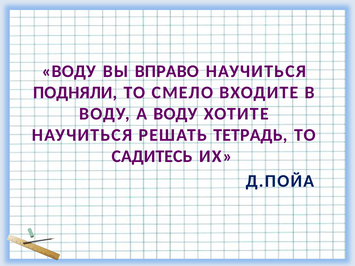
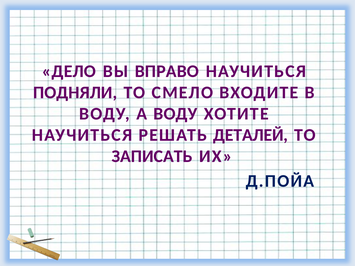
ВОДУ: ВОДУ -> ДЕЛО (69, 71)
ТЕТРАДЬ: ТЕТРАДЬ -> ДЕТАЛЕЙ (251, 135)
САДИТЕСЬ: САДИТЕСЬ -> ЗАПИСАТЬ (152, 156)
